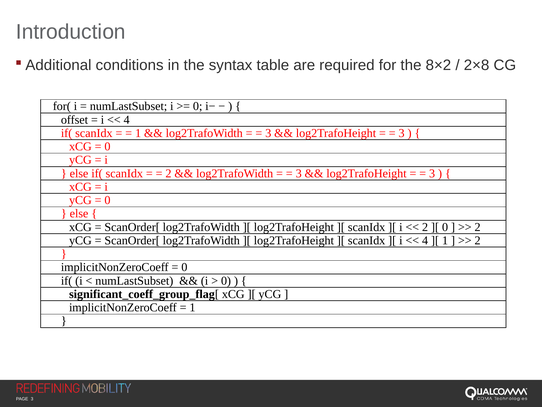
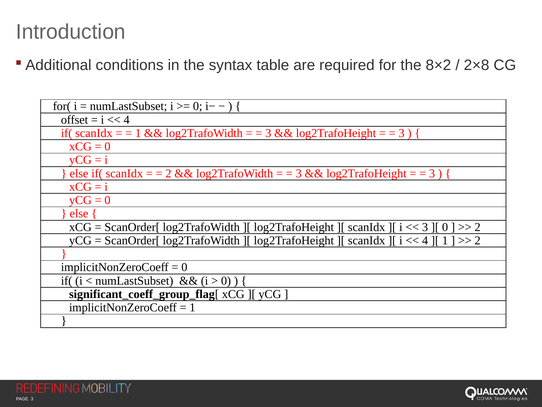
2: 2 -> 3 (425, 227)
